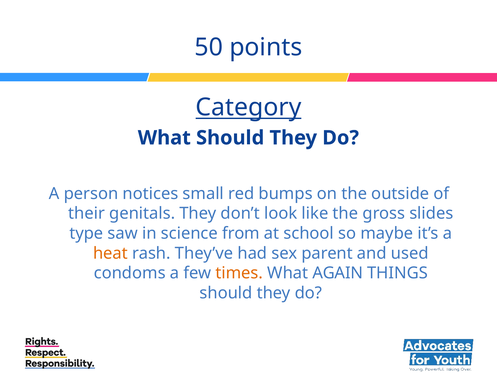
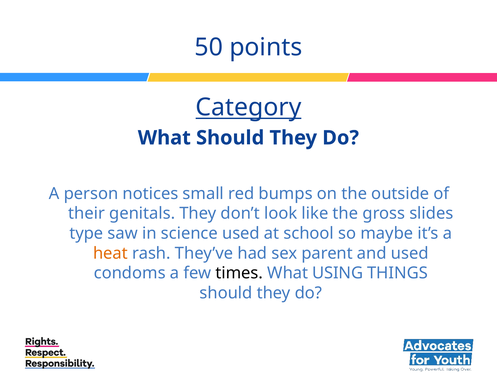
science from: from -> used (241, 233)
times colour: orange -> black (239, 273)
AGAIN: AGAIN -> USING (338, 273)
